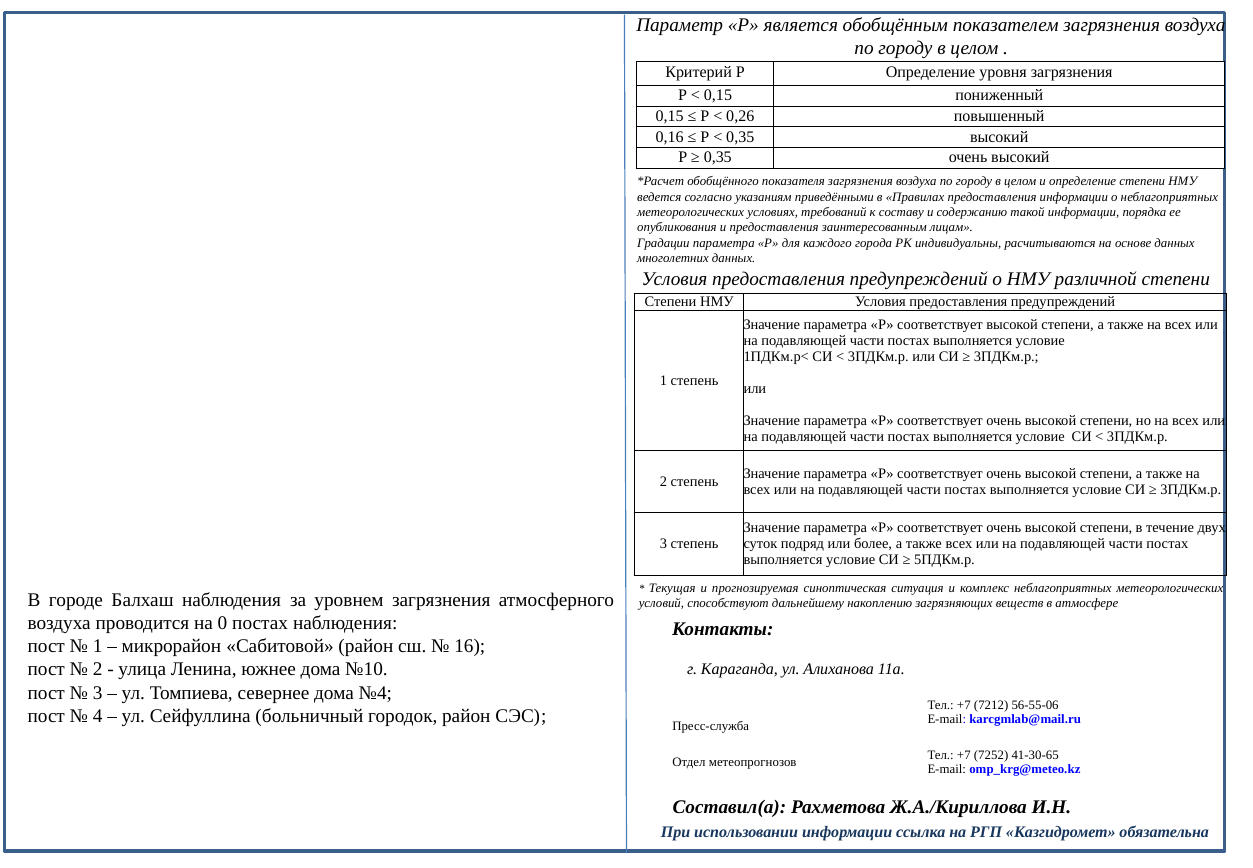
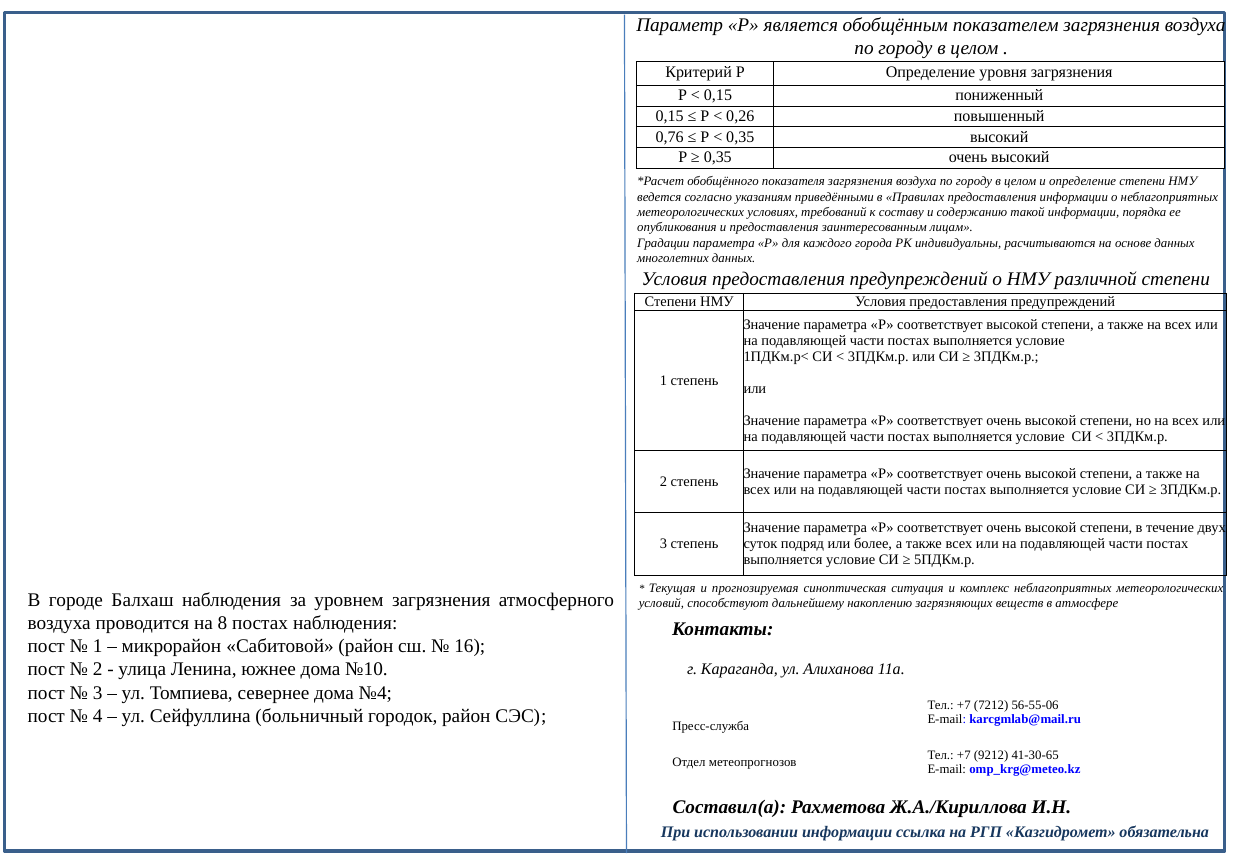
0,16: 0,16 -> 0,76 (670, 137)
0: 0 -> 8 (223, 623)
7252: 7252 -> 9212 (991, 754)
